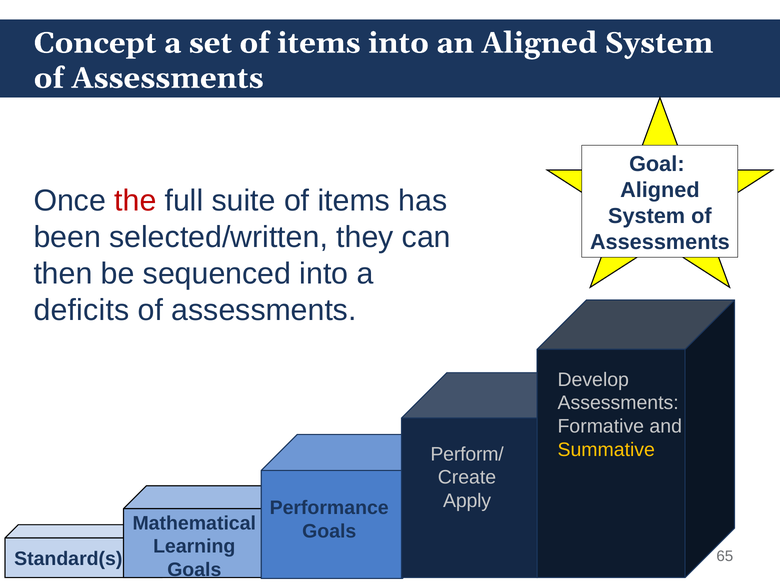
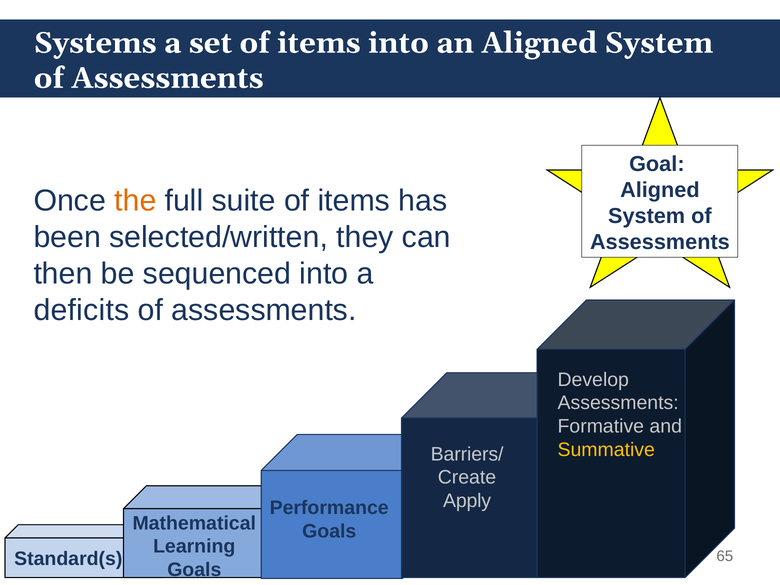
Concept: Concept -> Systems (95, 43)
the colour: red -> orange (135, 201)
Perform/: Perform/ -> Barriers/ (467, 454)
